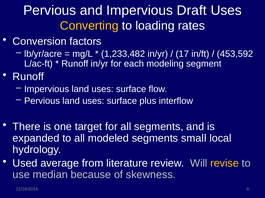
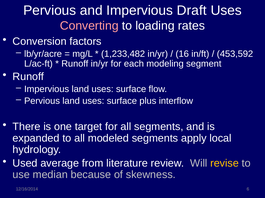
Converting colour: yellow -> pink (89, 26)
17: 17 -> 16 (182, 54)
small: small -> apply (194, 139)
